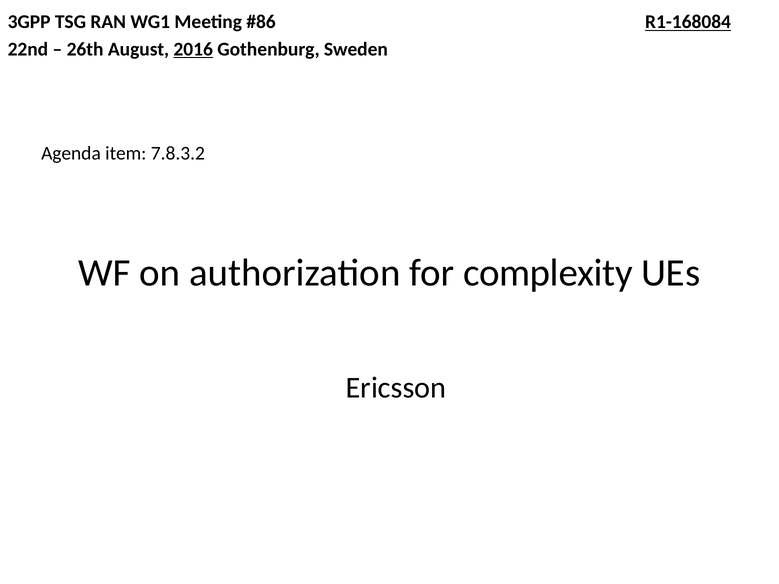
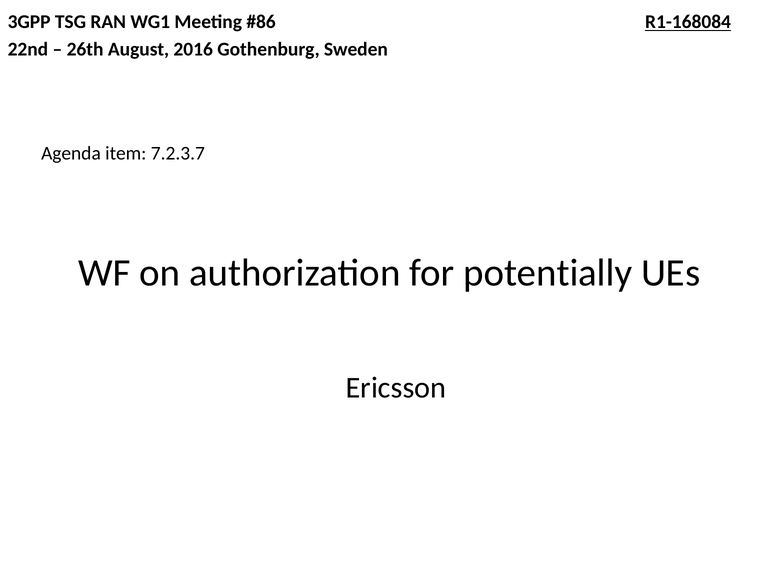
2016 underline: present -> none (193, 49)
7.8.3.2: 7.8.3.2 -> 7.2.3.7 (178, 153)
complexity: complexity -> potentially (548, 273)
